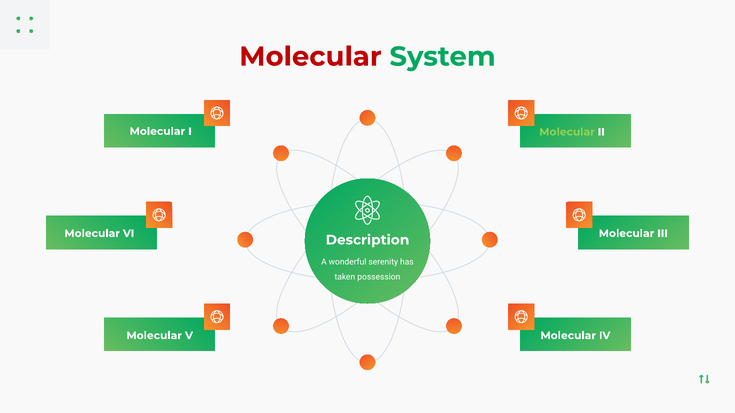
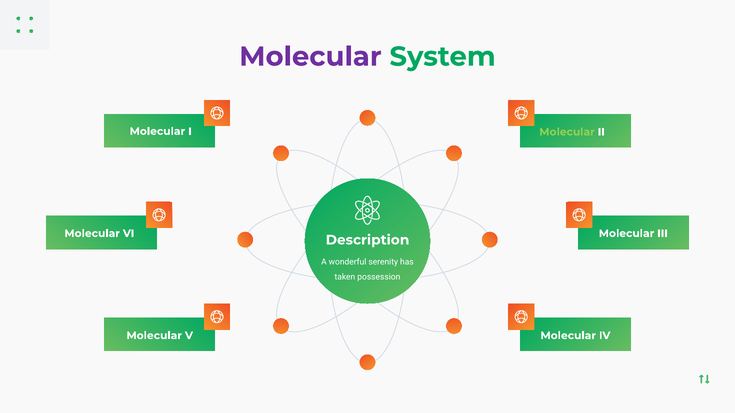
Molecular colour: red -> purple (310, 57)
